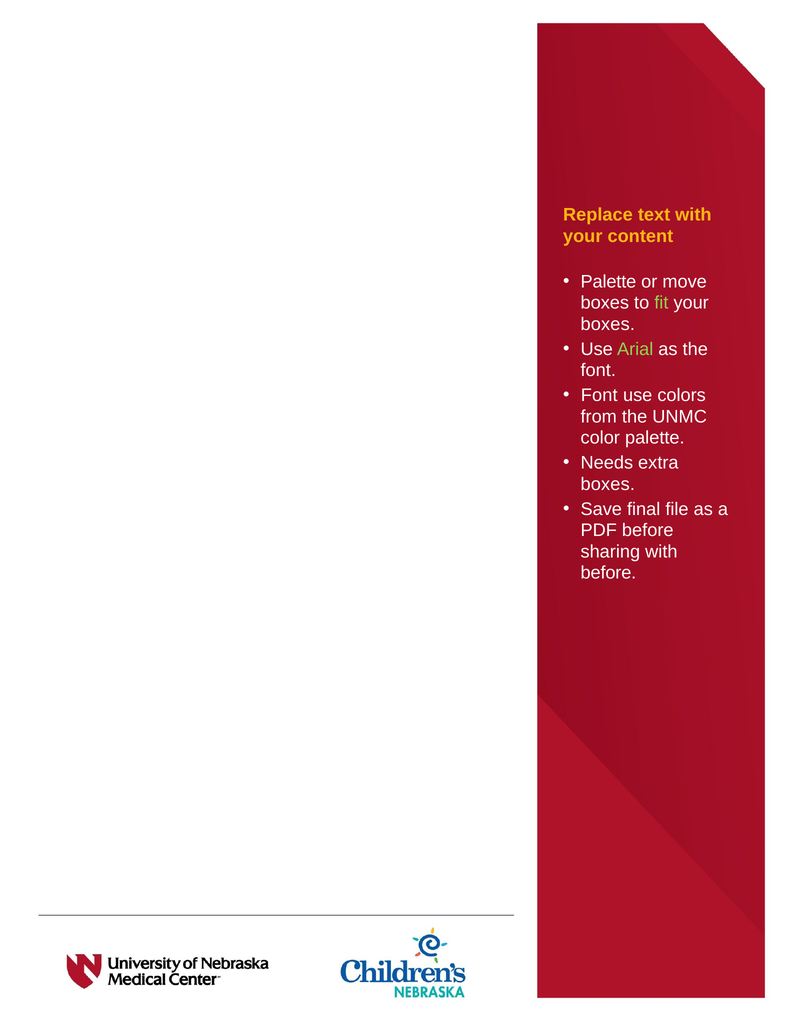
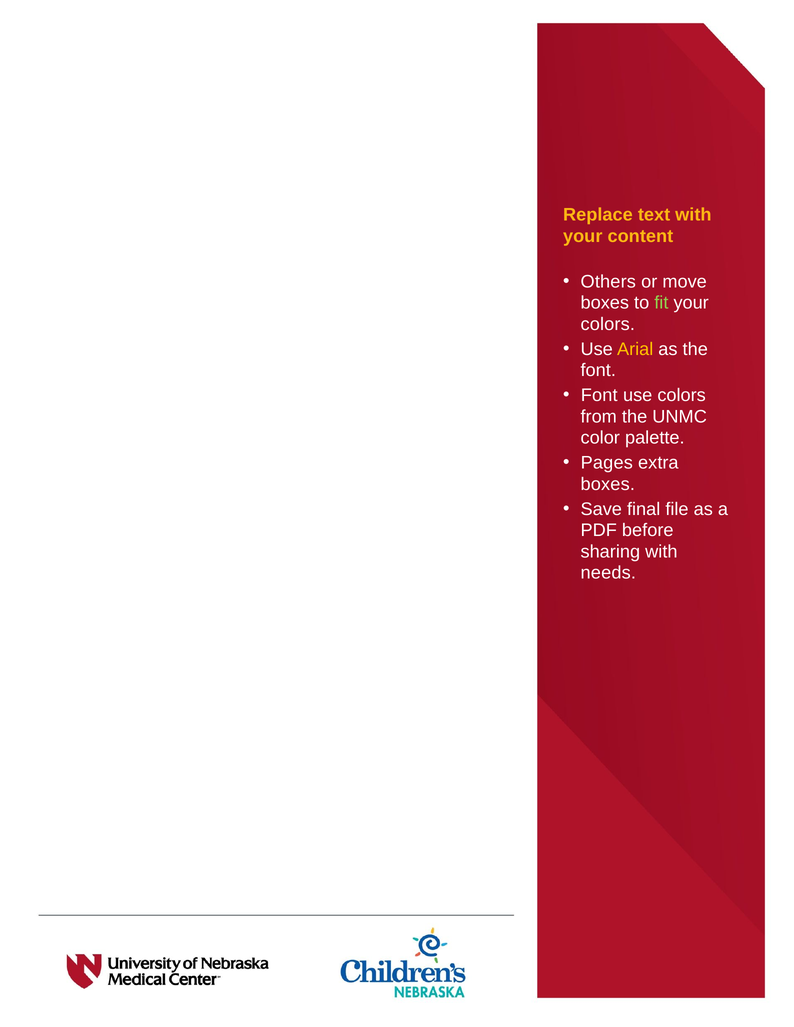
Palette: Palette -> Others (608, 282)
boxes: boxes -> colors (608, 324)
Arial colour: light green -> yellow (635, 349)
Needs: Needs -> Pages (607, 463)
before: before -> needs (608, 573)
